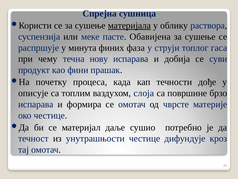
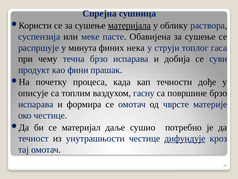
фаза: фаза -> нека (136, 48)
течна нову: нову -> брзо (99, 59)
слоја: слоја -> гасну (144, 93)
дифундује underline: none -> present (185, 138)
